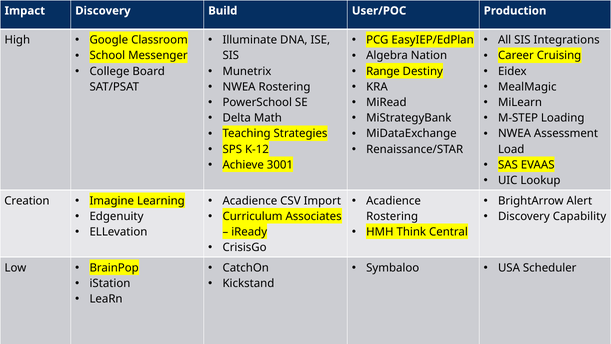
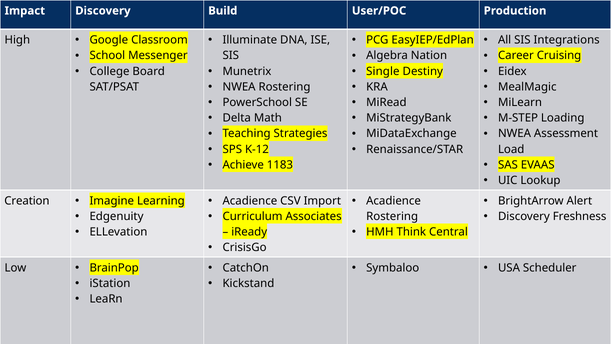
Range: Range -> Single (383, 71)
3001: 3001 -> 1183 (280, 165)
Capability: Capability -> Freshness (580, 216)
